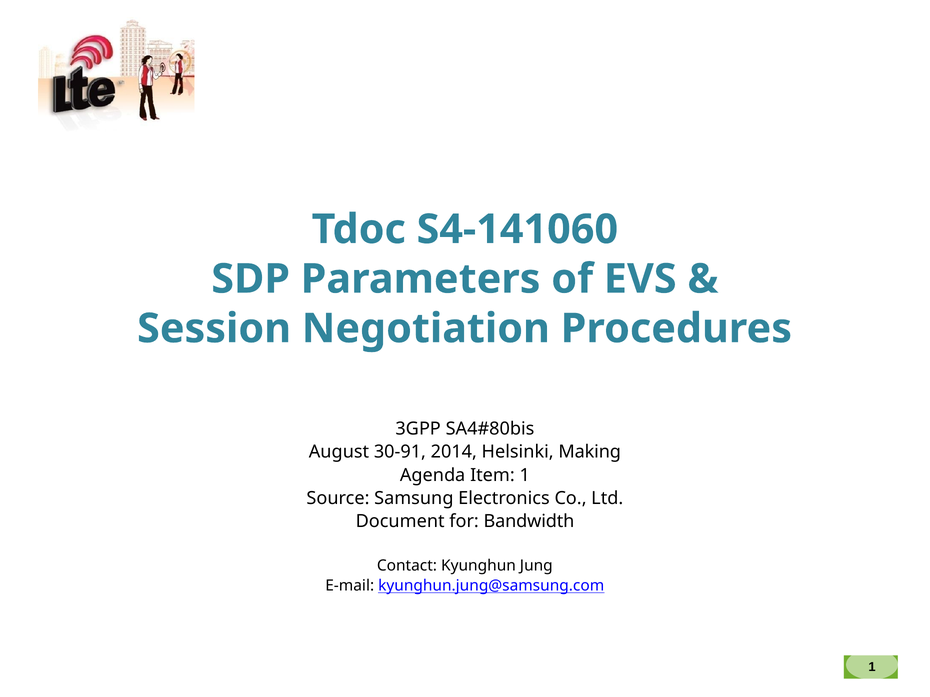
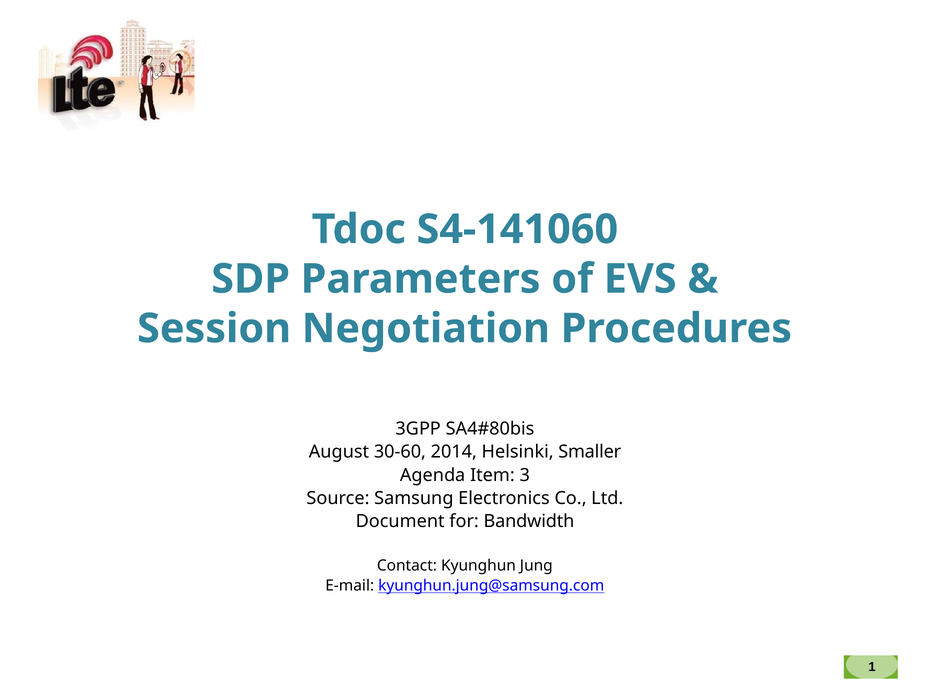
30-91: 30-91 -> 30-60 (400, 452)
Making: Making -> Smaller (590, 452)
Item 1: 1 -> 3 (525, 475)
